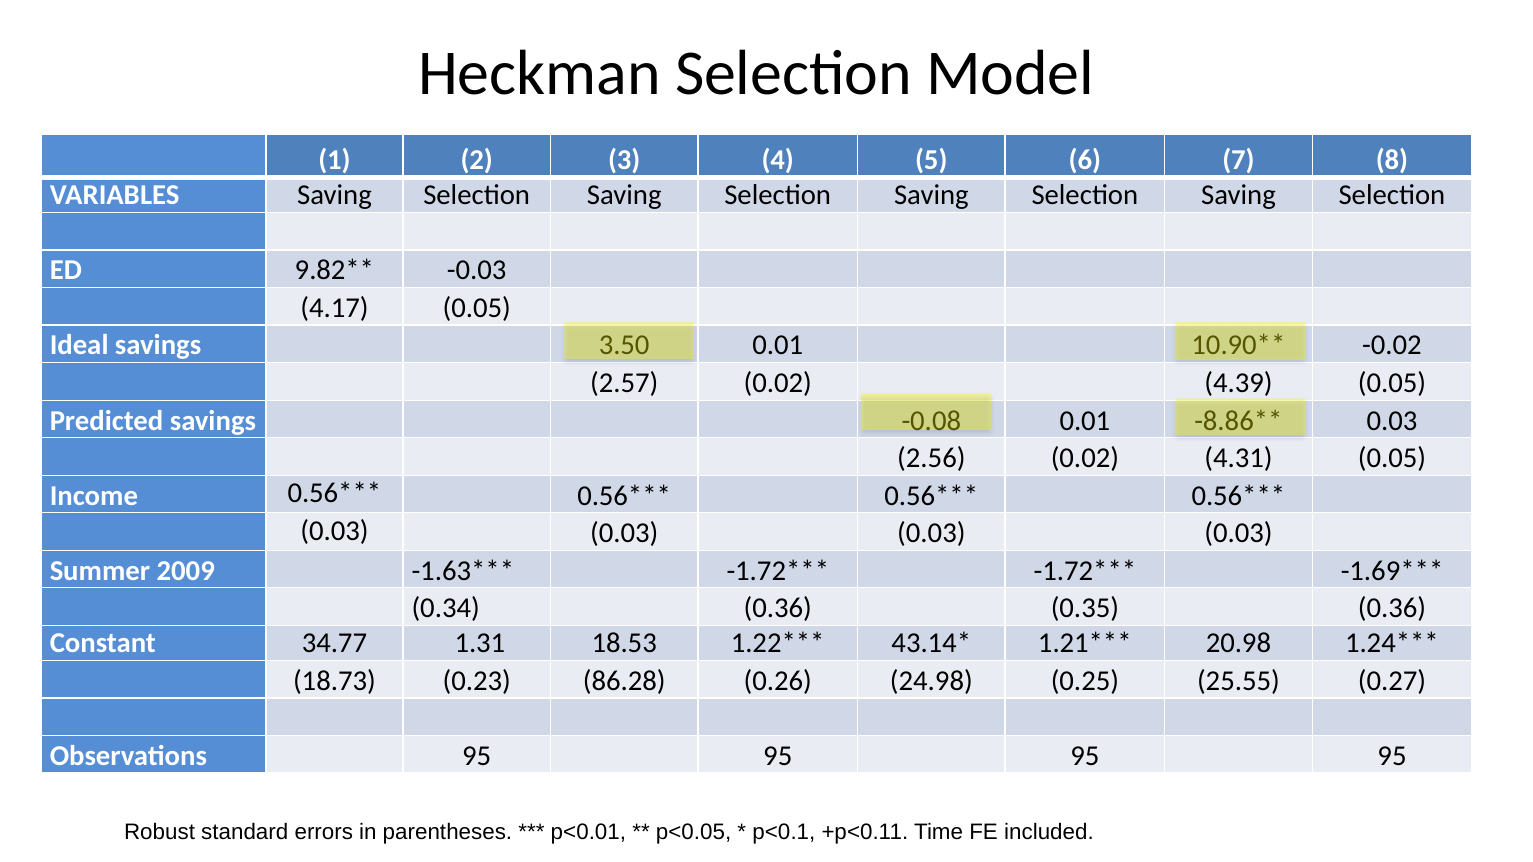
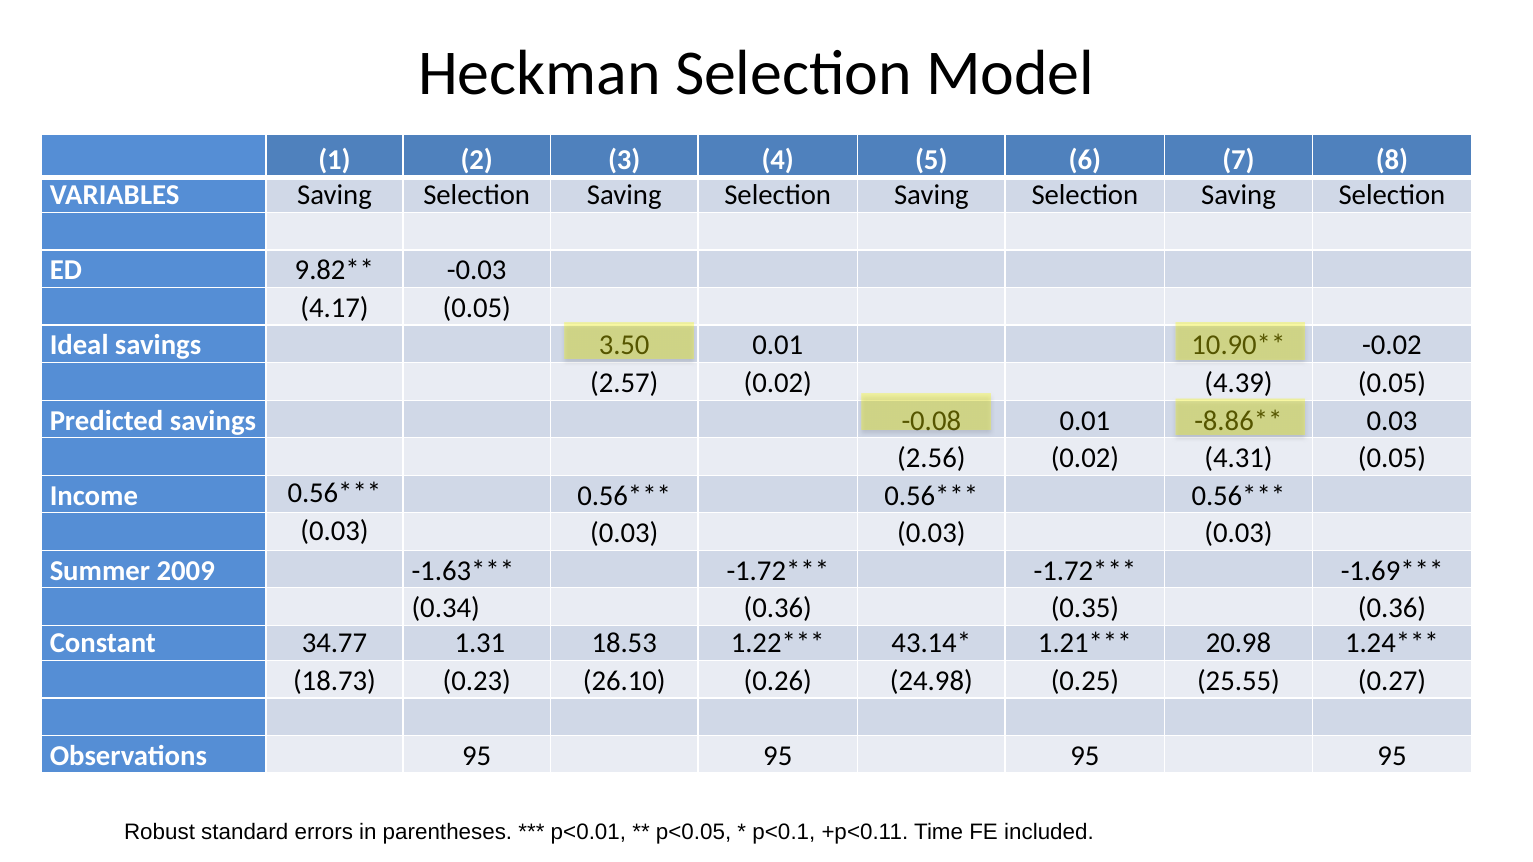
86.28: 86.28 -> 26.10 (624, 681)
